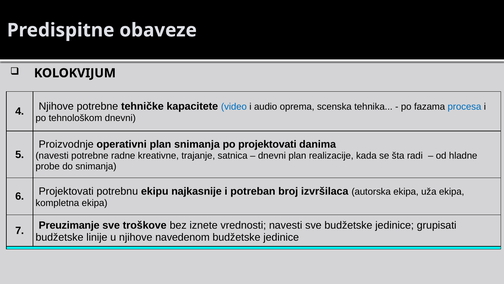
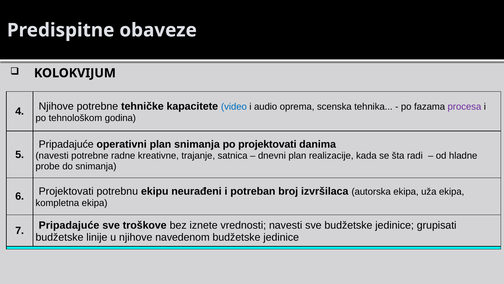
procesa colour: blue -> purple (464, 107)
tehnološkom dnevni: dnevni -> godina (120, 118)
Proizvodnje: Proizvodnje -> Pripadajuće (66, 144)
najkasnije: najkasnije -> neurađeni (197, 191)
Preuzimanje: Preuzimanje -> Pripadajuće (69, 225)
